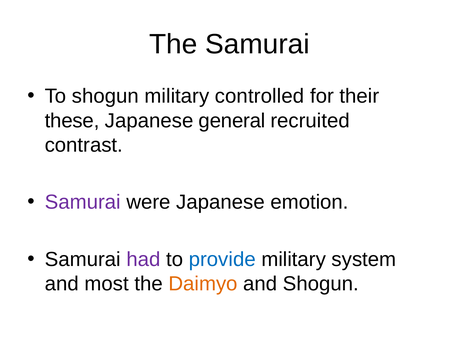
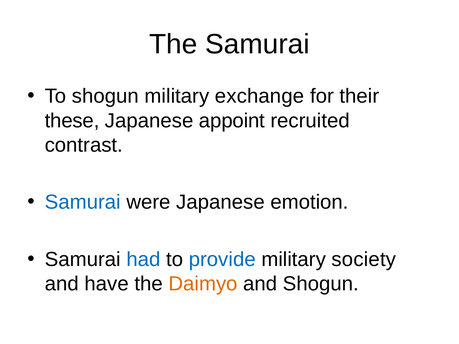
controlled: controlled -> exchange (260, 96)
general: general -> appoint (232, 121)
Samurai colour: purple -> blue (83, 202)
had colour: purple -> blue (143, 260)
system: system -> society (364, 260)
most: most -> have (107, 284)
